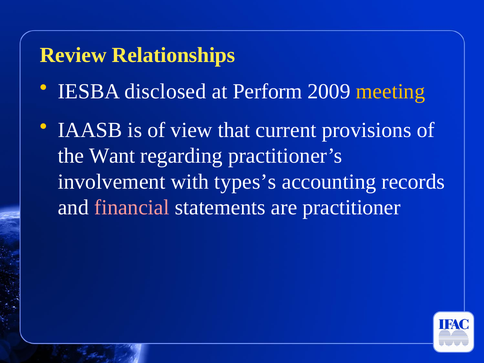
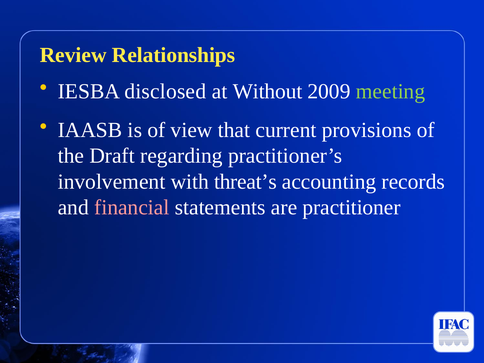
Perform: Perform -> Without (268, 91)
meeting colour: yellow -> light green (391, 91)
Want: Want -> Draft (112, 156)
types’s: types’s -> threat’s (245, 182)
